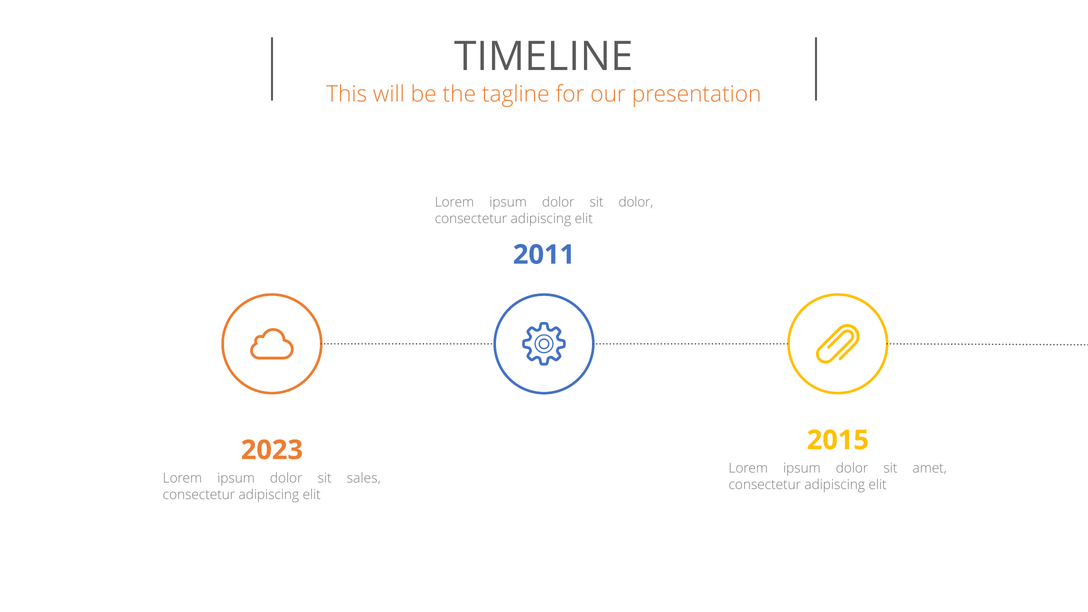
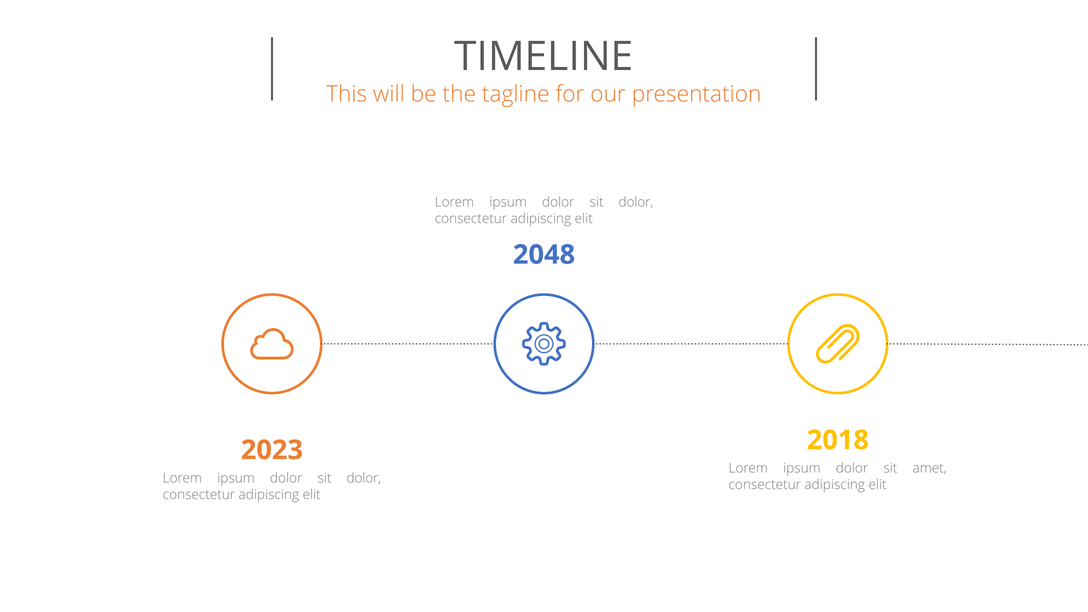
2011: 2011 -> 2048 (544, 255)
2015: 2015 -> 2018 (838, 440)
sales: sales -> dolor (364, 478)
